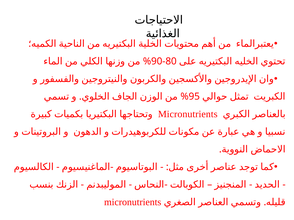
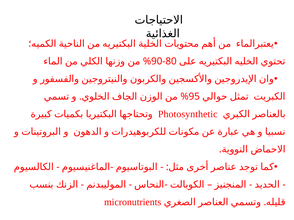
Micronutrients: Micronutrients -> Photosynthetic (188, 114)
